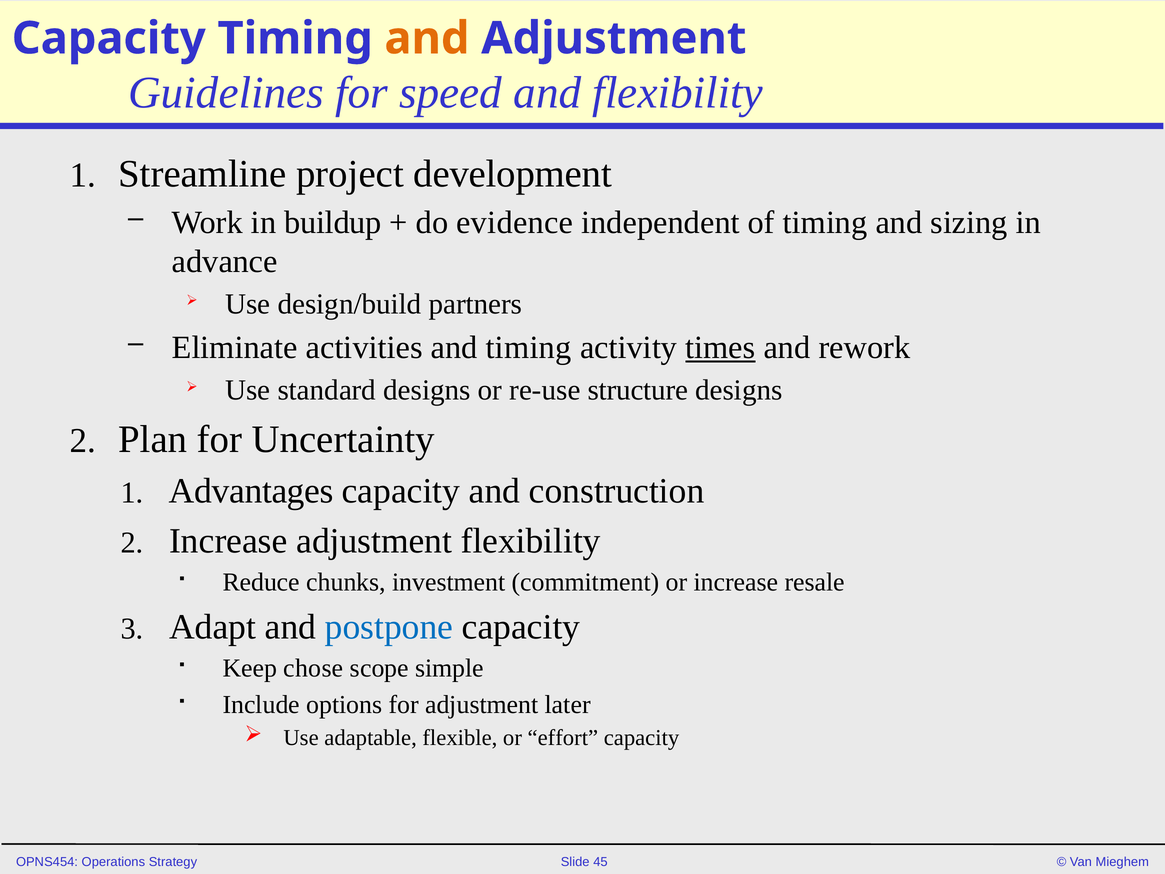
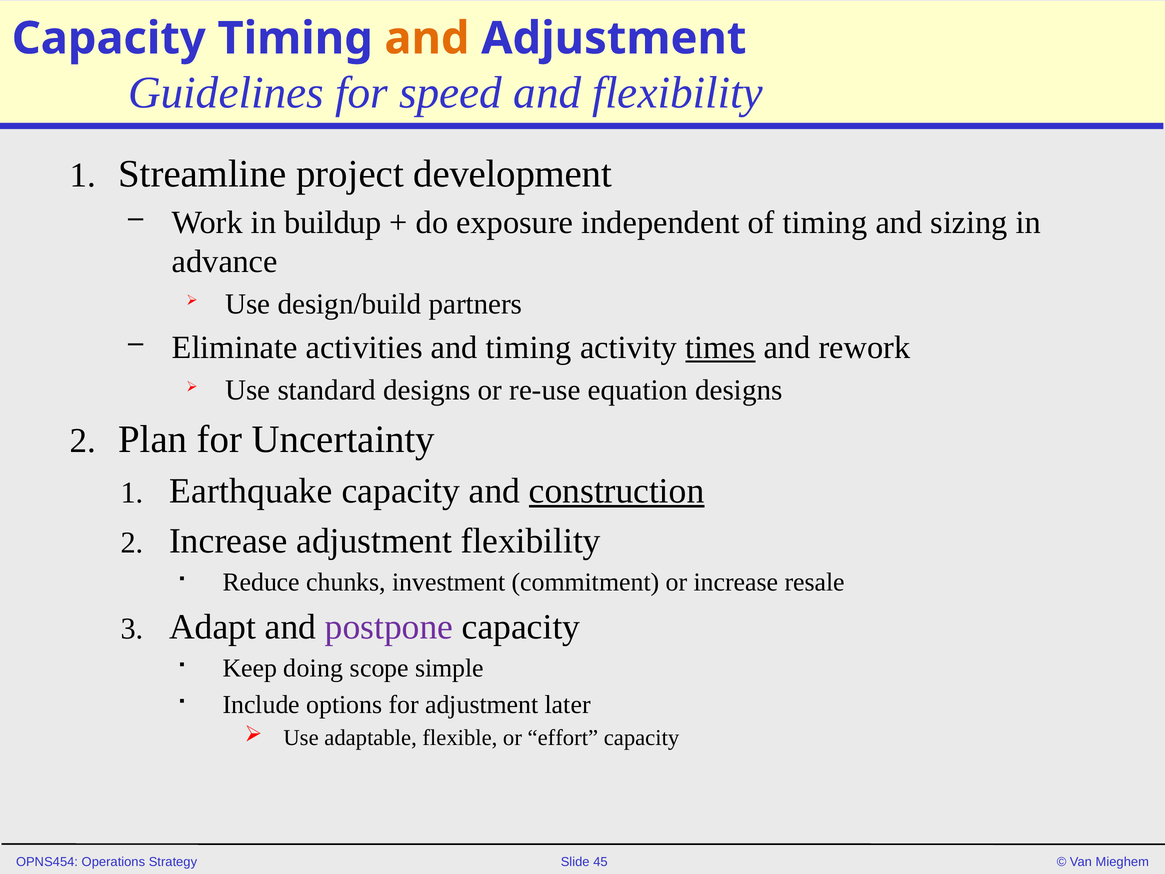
evidence: evidence -> exposure (515, 223)
structure: structure -> equation (638, 390)
Advantages: Advantages -> Earthquake (251, 491)
construction underline: none -> present (617, 491)
postpone colour: blue -> purple (389, 627)
chose: chose -> doing (313, 668)
